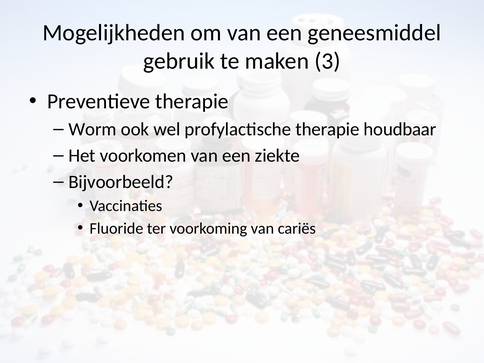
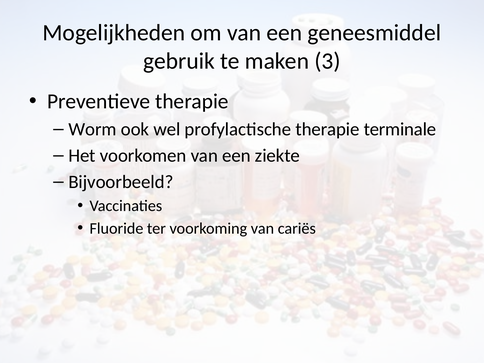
houdbaar: houdbaar -> terminale (400, 129)
